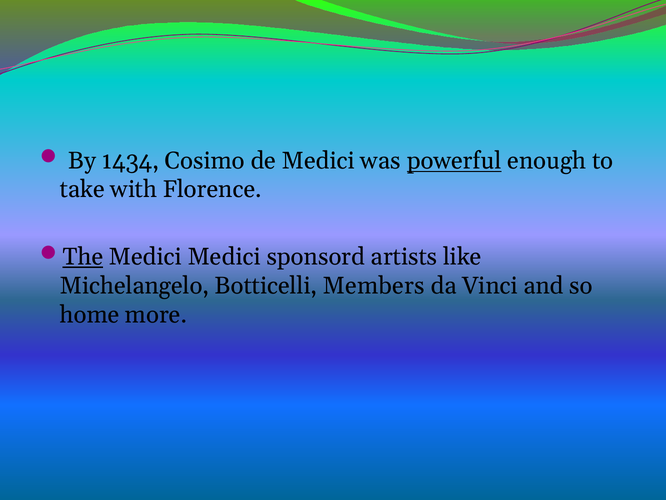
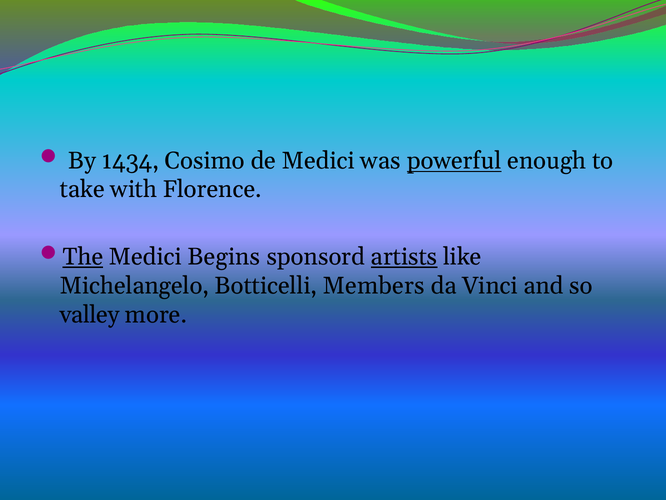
Medici Medici: Medici -> Begins (224, 257)
artists underline: none -> present (404, 257)
home: home -> valley (90, 315)
